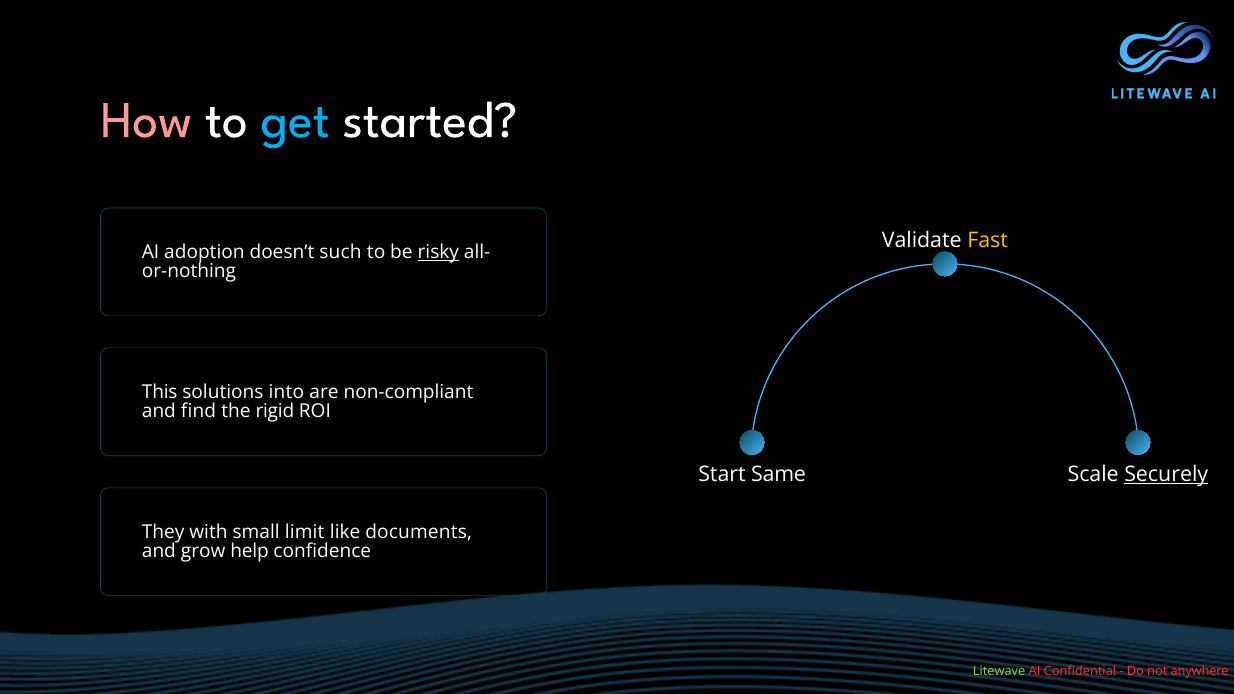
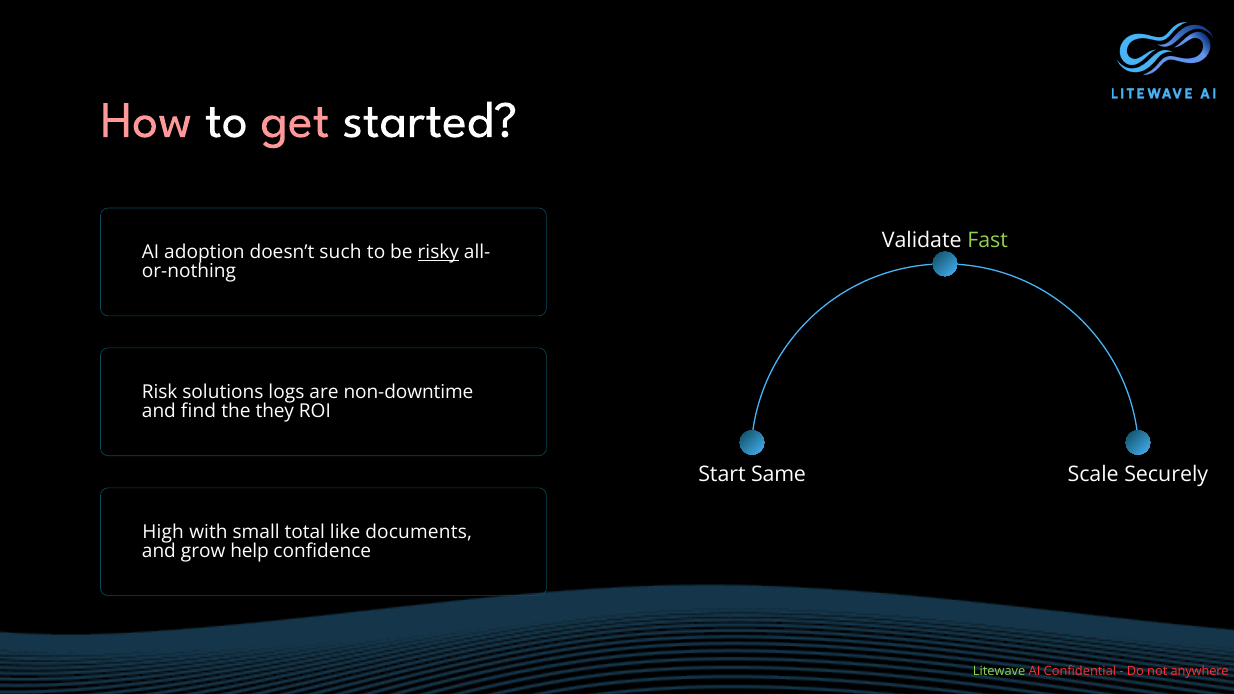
get colour: light blue -> pink (295, 120)
Fast colour: yellow -> light green (988, 240)
This: This -> Risk (160, 392)
into: into -> logs (286, 392)
non-compliant: non-compliant -> non-downtime (409, 392)
rigid: rigid -> they (275, 411)
Securely underline: present -> none (1166, 474)
They: They -> High (163, 532)
limit: limit -> total (305, 532)
